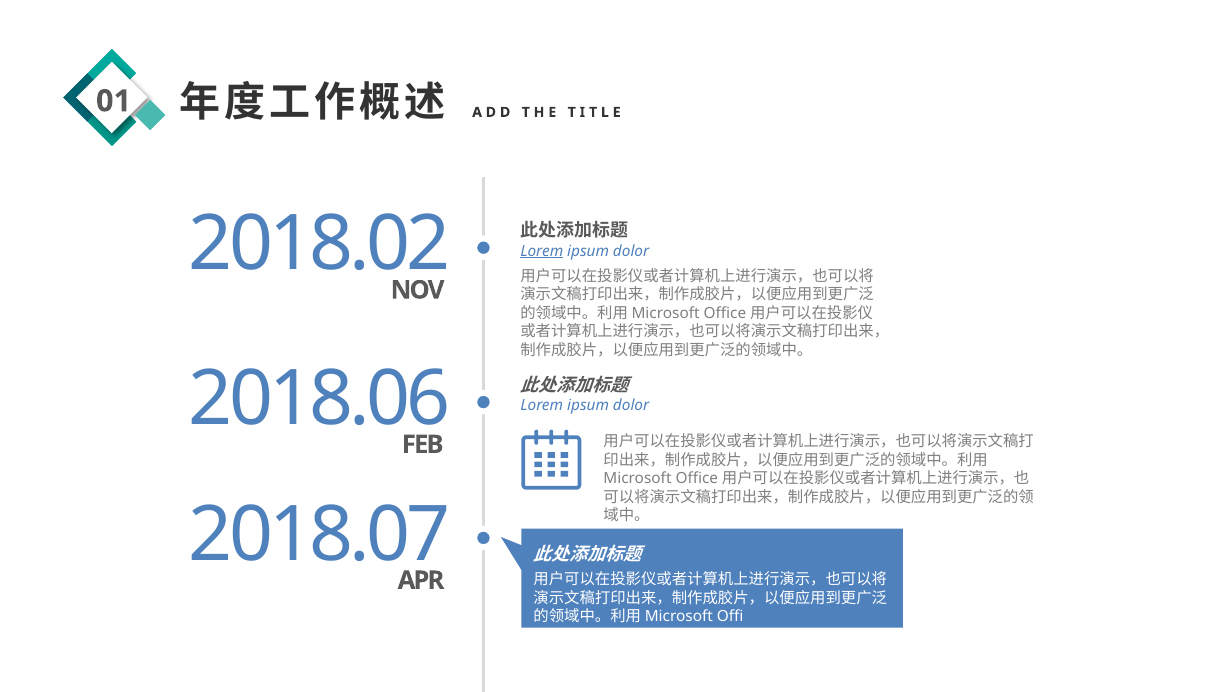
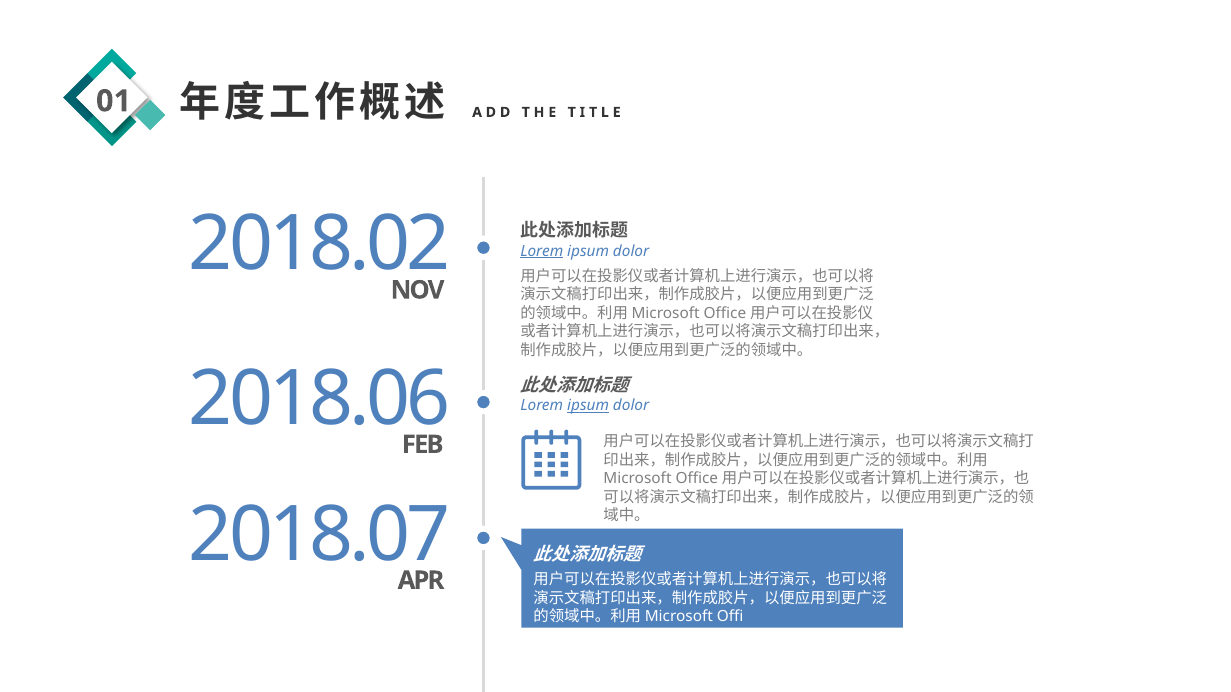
ipsum underline: none -> present (588, 406)
